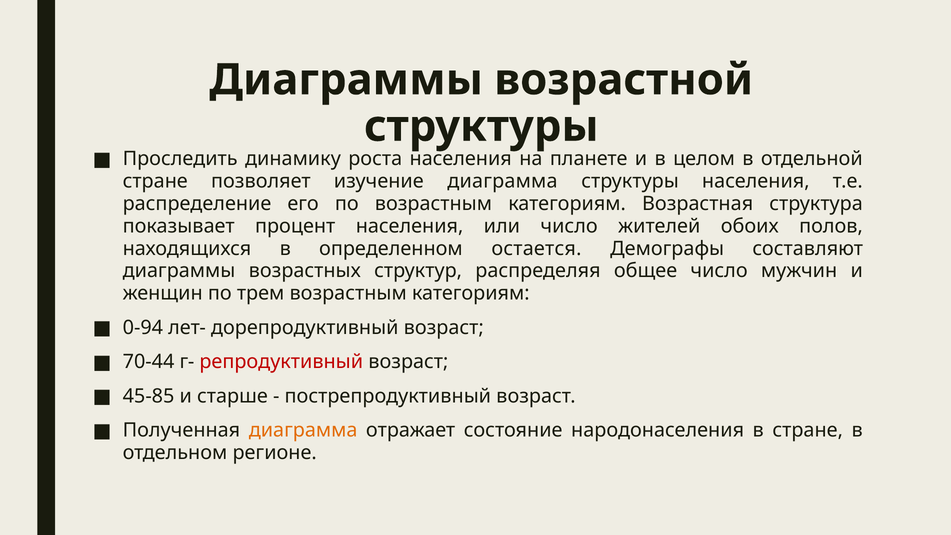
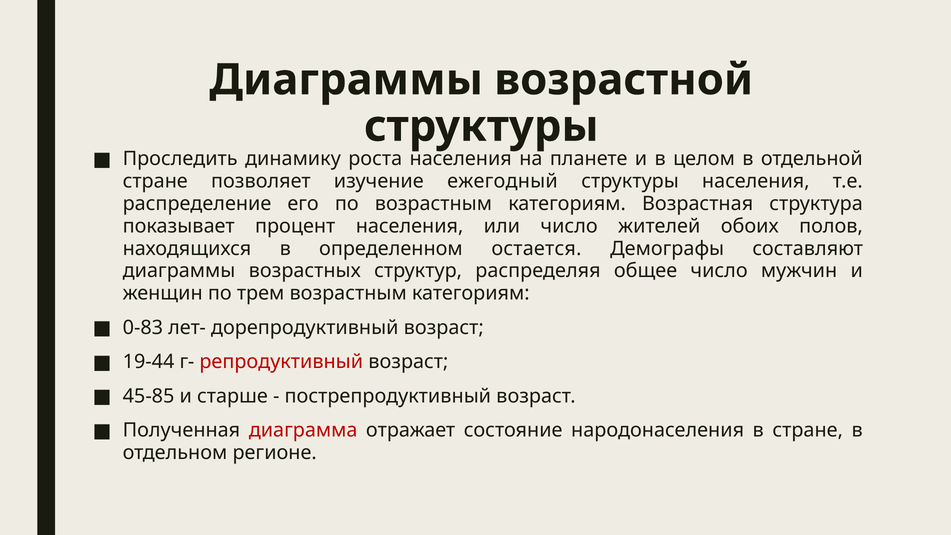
изучение диаграмма: диаграмма -> ежегодный (502, 181)
0-94: 0-94 -> 0-83 (143, 327)
70-44: 70-44 -> 19-44 (149, 362)
диаграмма colour: orange -> red (303, 430)
